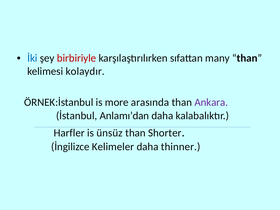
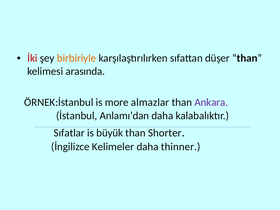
İki colour: blue -> red (32, 58)
birbiriyle colour: red -> orange (77, 58)
many: many -> düşer (217, 58)
kolaydır: kolaydır -> arasında (85, 71)
arasında: arasında -> almazlar (150, 102)
Harfler: Harfler -> Sıfatlar (69, 133)
ünsüz: ünsüz -> büyük (110, 133)
